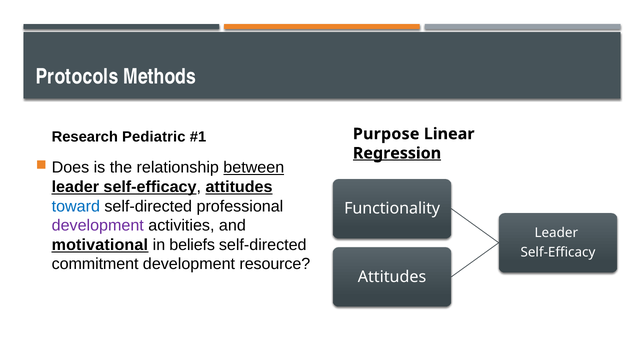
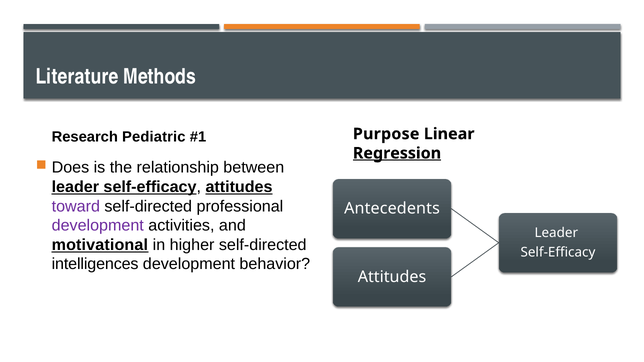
Protocols: Protocols -> Literature (77, 77)
between underline: present -> none (254, 168)
toward colour: blue -> purple (76, 206)
Functionality: Functionality -> Antecedents (392, 209)
beliefs: beliefs -> higher (192, 245)
commitment: commitment -> intelligences (95, 264)
resource: resource -> behavior (275, 264)
